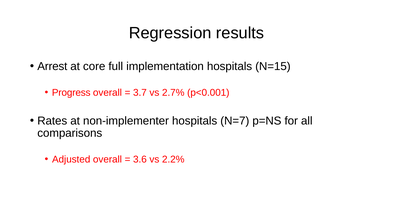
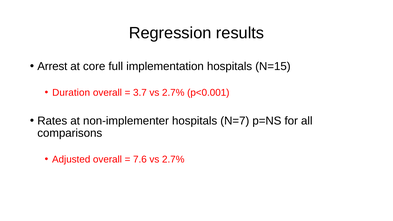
Progress: Progress -> Duration (71, 93)
3.6: 3.6 -> 7.6 (140, 159)
2.2%: 2.2% -> 2.7% (173, 159)
